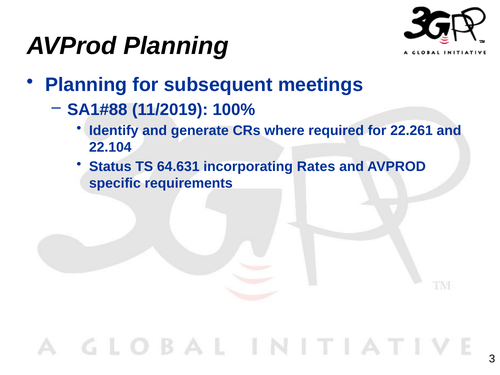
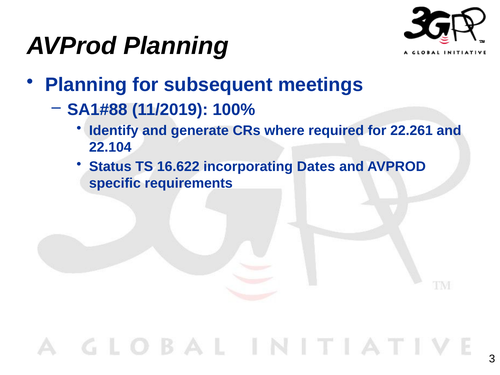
64.631: 64.631 -> 16.622 (178, 167)
Rates: Rates -> Dates (316, 167)
